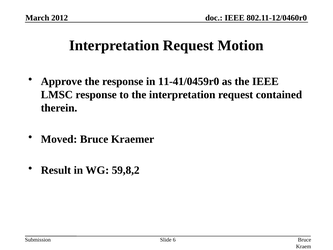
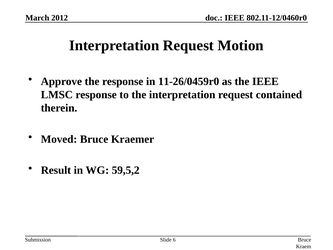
11-41/0459r0: 11-41/0459r0 -> 11-26/0459r0 (189, 81)
59,8,2: 59,8,2 -> 59,5,2 (126, 170)
